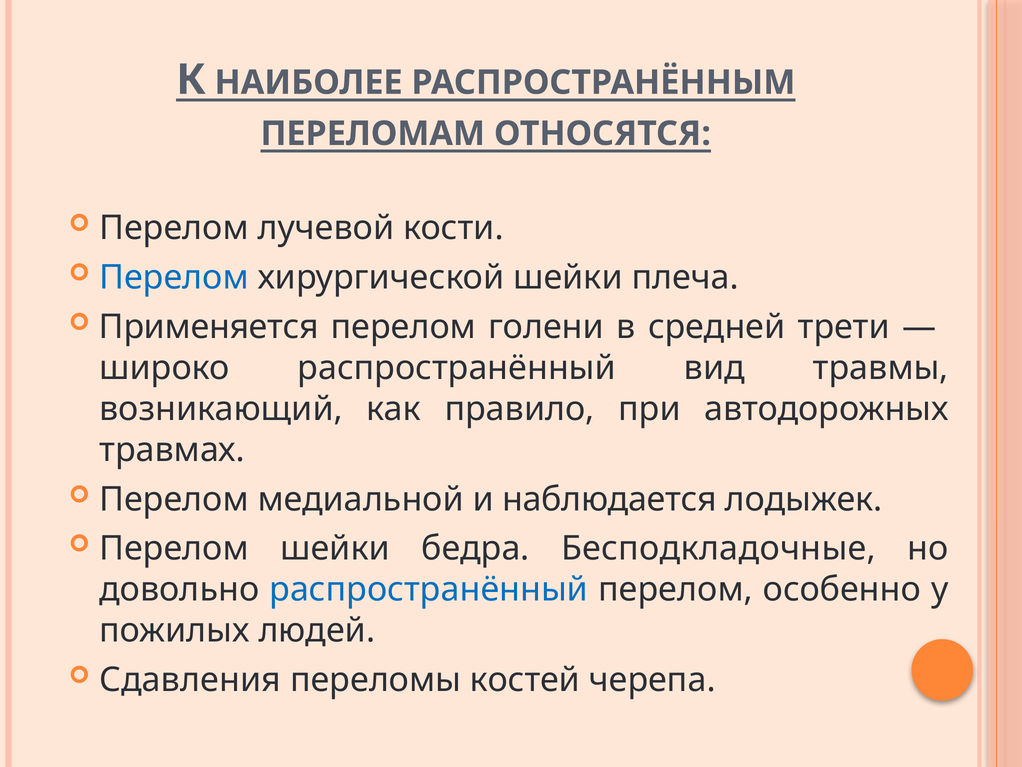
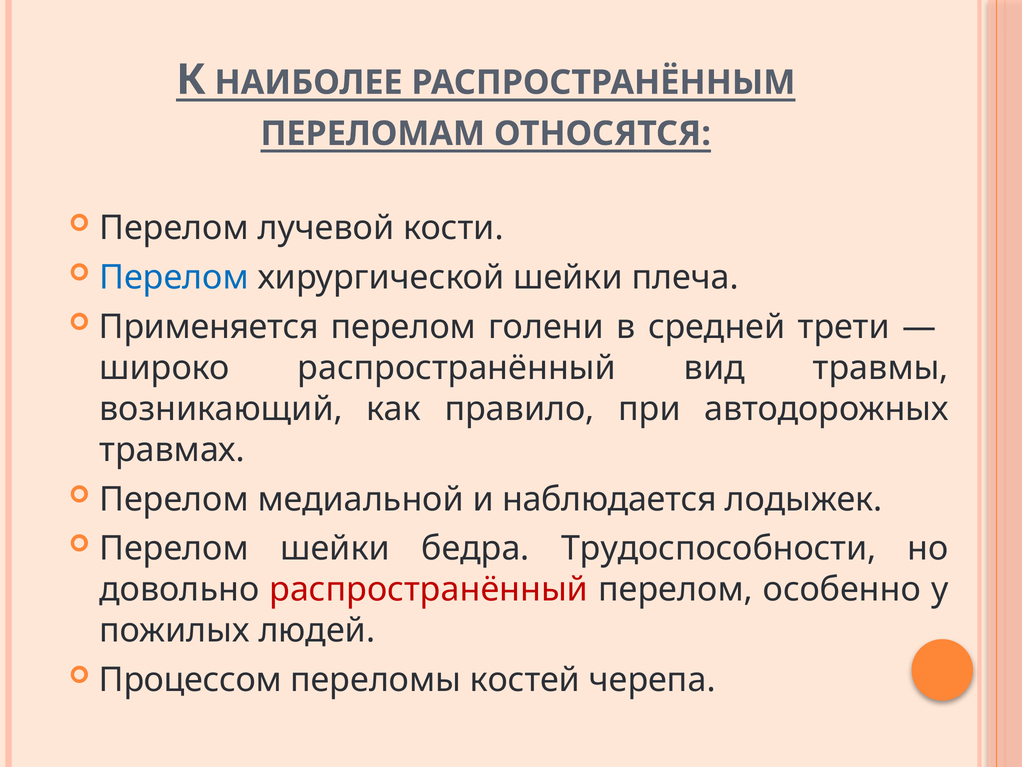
Бесподкладочные: Бесподкладочные -> Трудоспособности (719, 548)
распространённый colour: blue -> red (429, 589)
Сдавления: Сдавления -> Процессом (190, 680)
